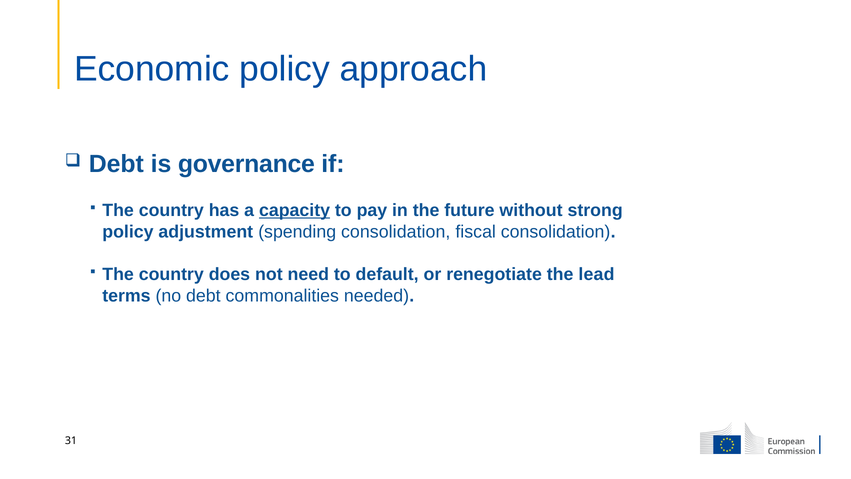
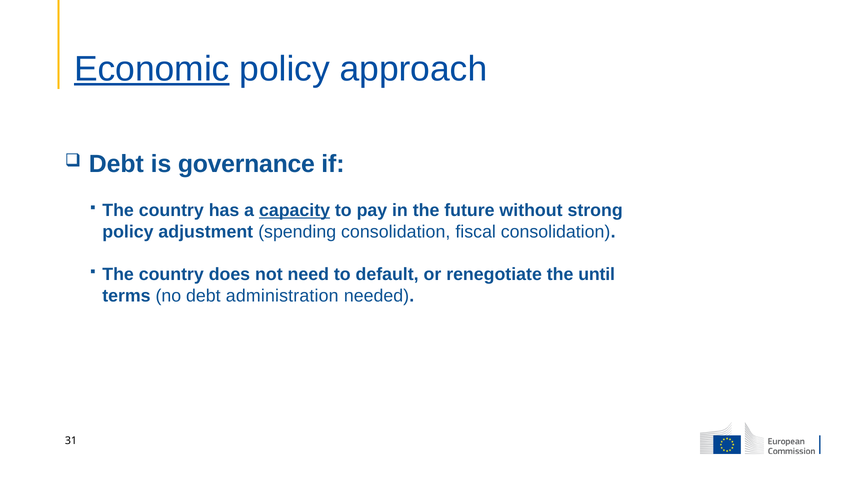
Economic underline: none -> present (152, 69)
lead: lead -> until (597, 274)
commonalities: commonalities -> administration (282, 295)
